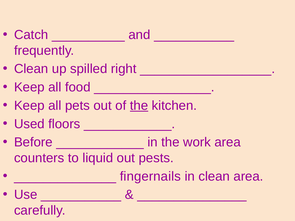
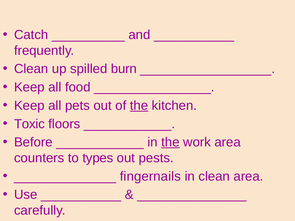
right: right -> burn (124, 69)
Used: Used -> Toxic (29, 124)
the underline: none -> present (170, 142)
liquid: liquid -> types (98, 158)
